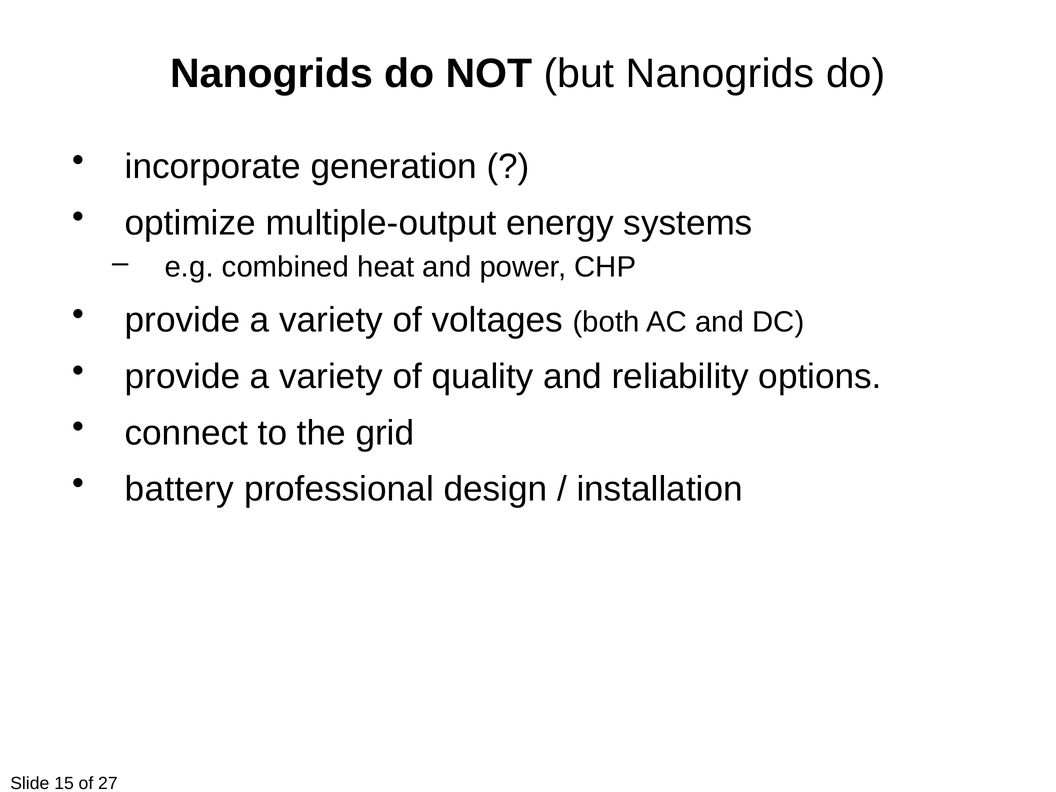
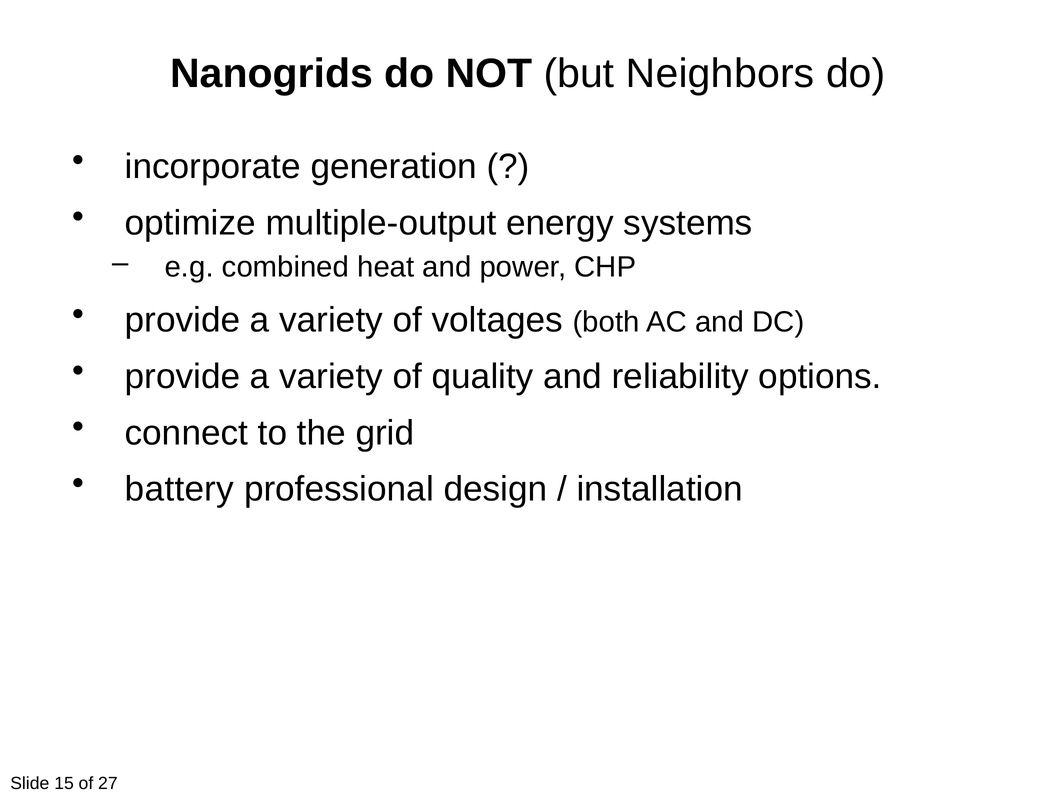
but Nanogrids: Nanogrids -> Neighbors (720, 74)
